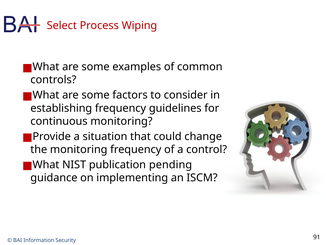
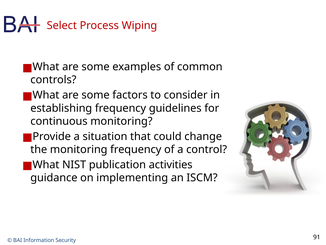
pending: pending -> activities (171, 164)
